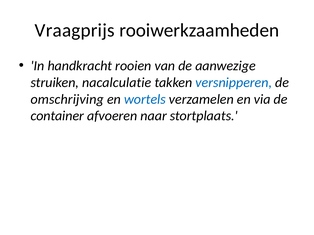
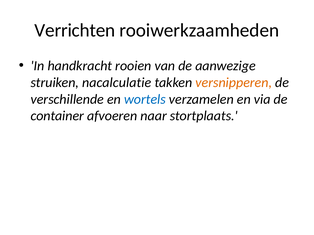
Vraagprijs: Vraagprijs -> Verrichten (75, 30)
versnipperen colour: blue -> orange (234, 83)
omschrijving: omschrijving -> verschillende (67, 99)
